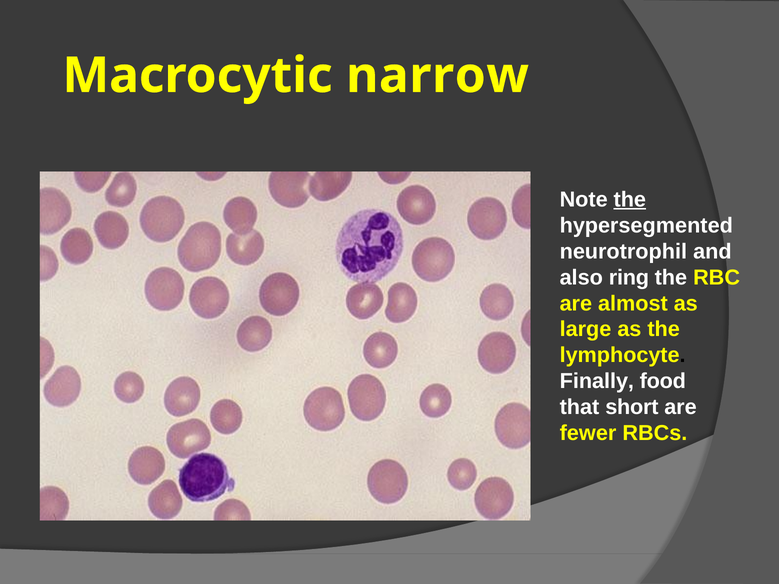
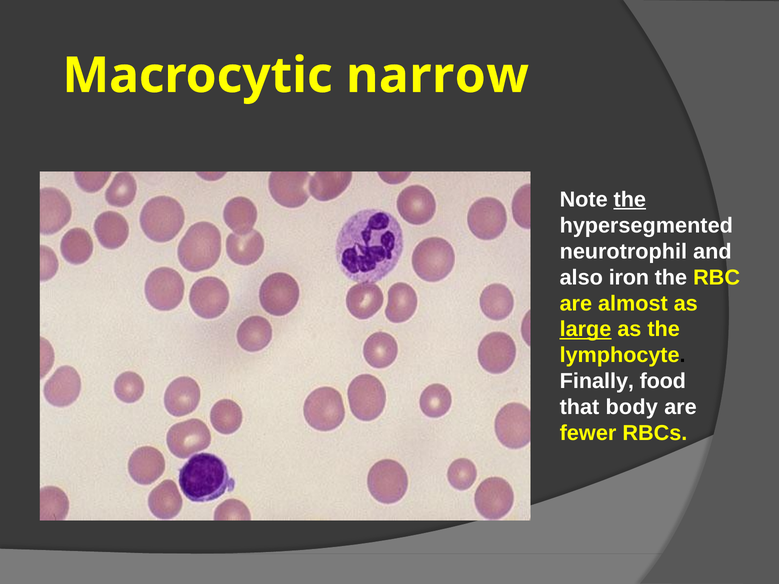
ring: ring -> iron (629, 278)
large underline: none -> present (586, 329)
short: short -> body (632, 407)
